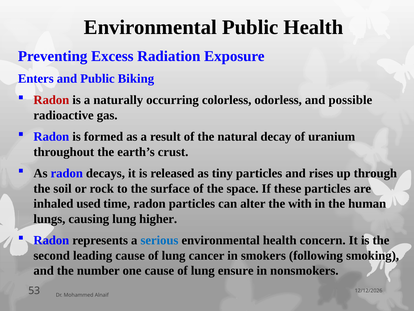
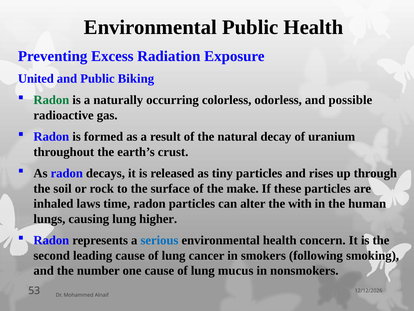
Enters: Enters -> United (36, 79)
Radon colour: red -> green (51, 100)
space: space -> make (243, 188)
used: used -> laws (88, 203)
ensure: ensure -> mucus (236, 270)
